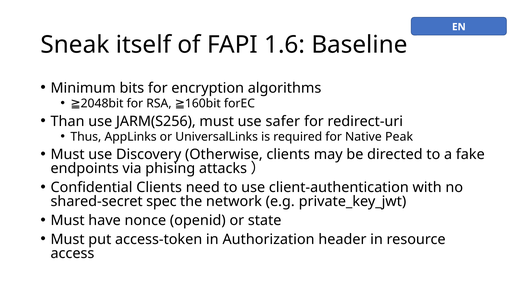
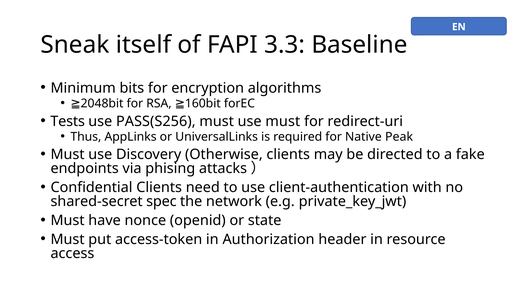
1.6: 1.6 -> 3.3 (285, 45)
Than: Than -> Tests (68, 121)
JARM(S256: JARM(S256 -> PASS(S256 (156, 121)
use safer: safer -> must (283, 121)
